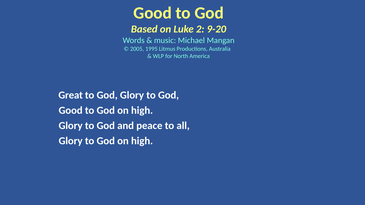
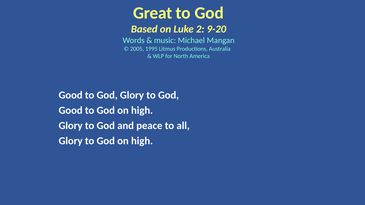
Good: Good -> Great (153, 13)
Great: Great -> Good (71, 95)
